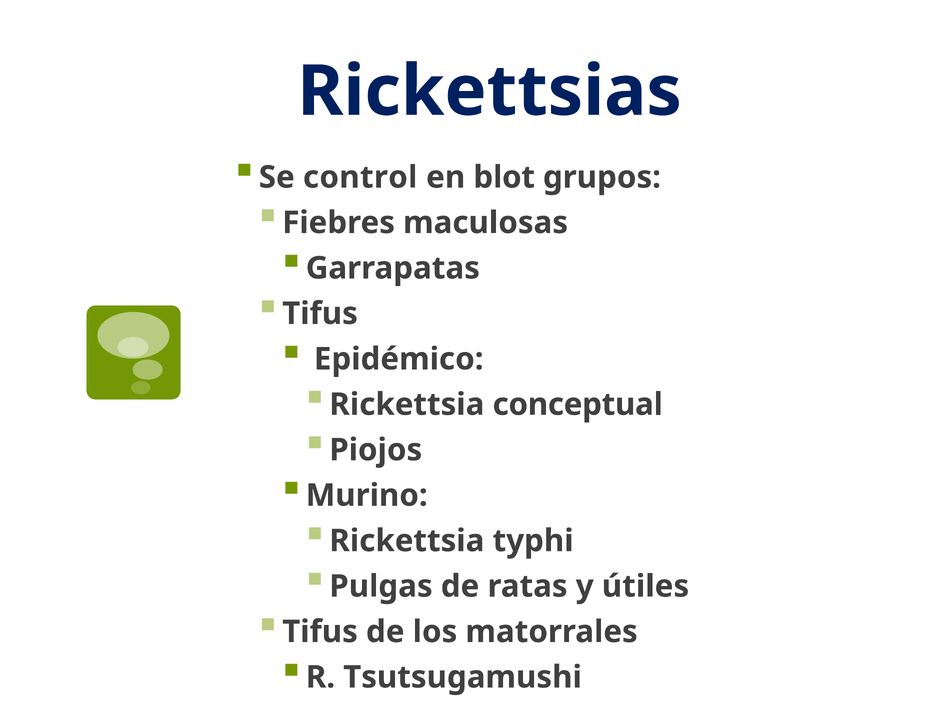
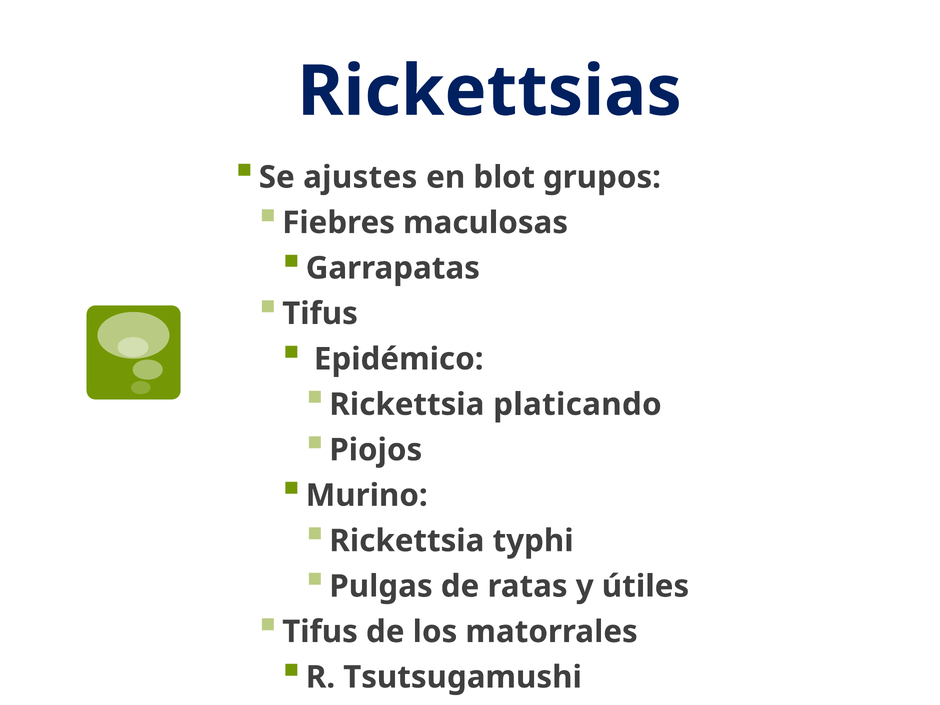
control: control -> ajustes (360, 177)
conceptual: conceptual -> platicando (577, 405)
